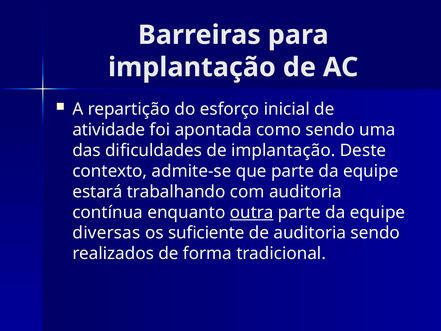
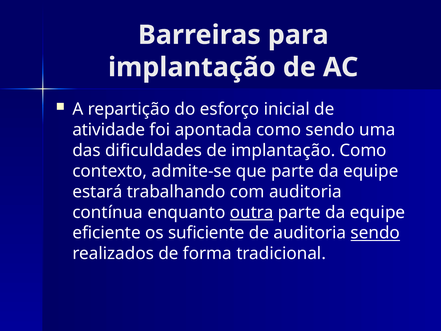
implantação Deste: Deste -> Como (363, 150)
diversas: diversas -> eficiente (107, 233)
sendo underline: none -> present (375, 233)
